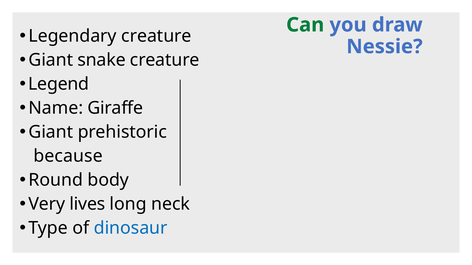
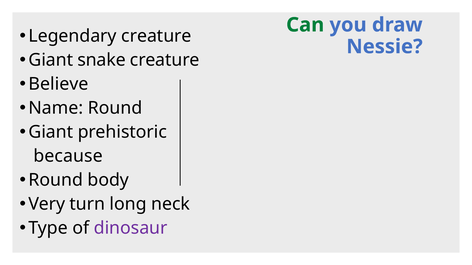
Legend: Legend -> Believe (59, 84)
Name Giraffe: Giraffe -> Round (115, 108)
lives: lives -> turn (87, 204)
dinosaur colour: blue -> purple (131, 228)
